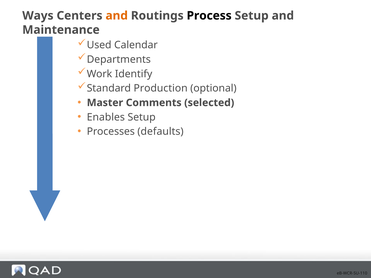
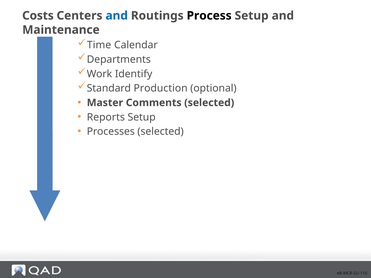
Ways: Ways -> Costs (38, 16)
and colour: orange -> blue (117, 16)
Used: Used -> Time (99, 45)
Enables: Enables -> Reports (106, 117)
Processes defaults: defaults -> selected (161, 132)
